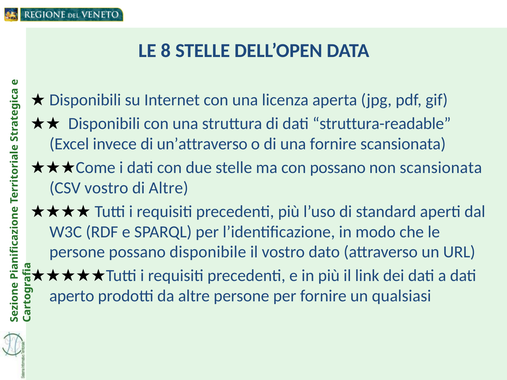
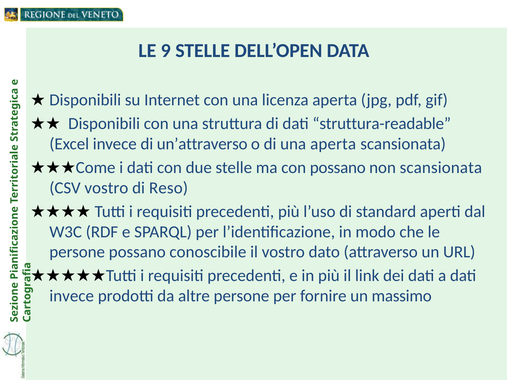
8: 8 -> 9 (166, 51)
una fornire: fornire -> aperta (333, 144)
di Altre: Altre -> Reso (169, 188)
disponibile: disponibile -> conoscibile (208, 252)
aperto: aperto -> invece (72, 296)
qualsiasi: qualsiasi -> massimo (402, 296)
